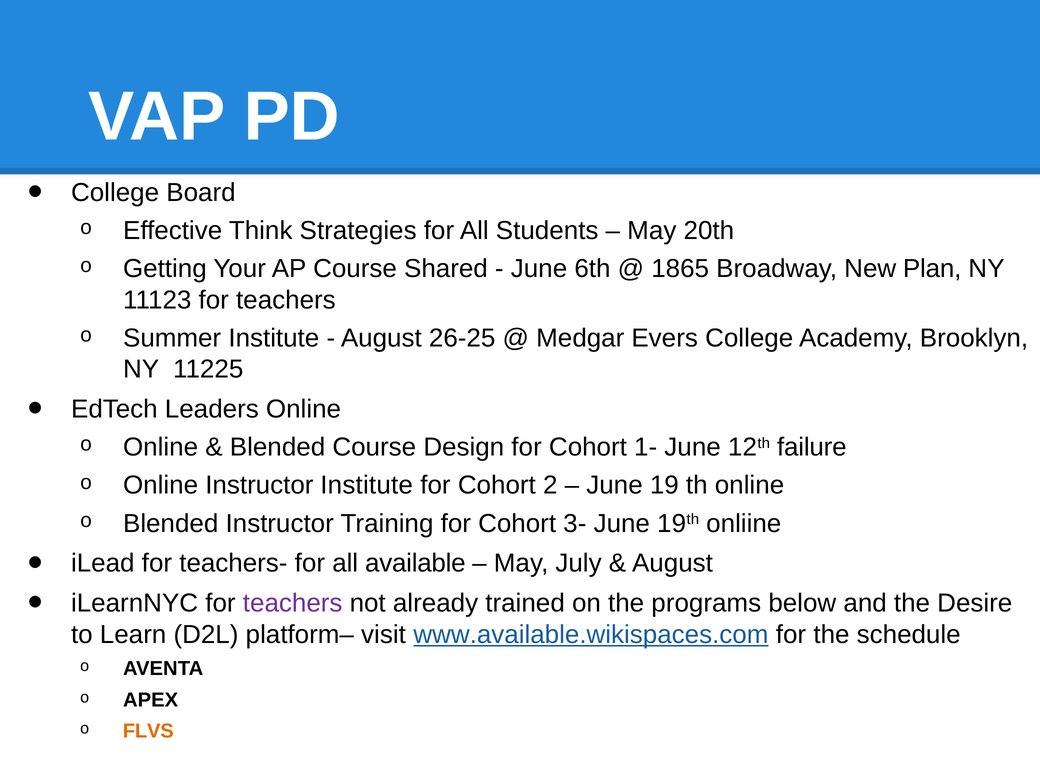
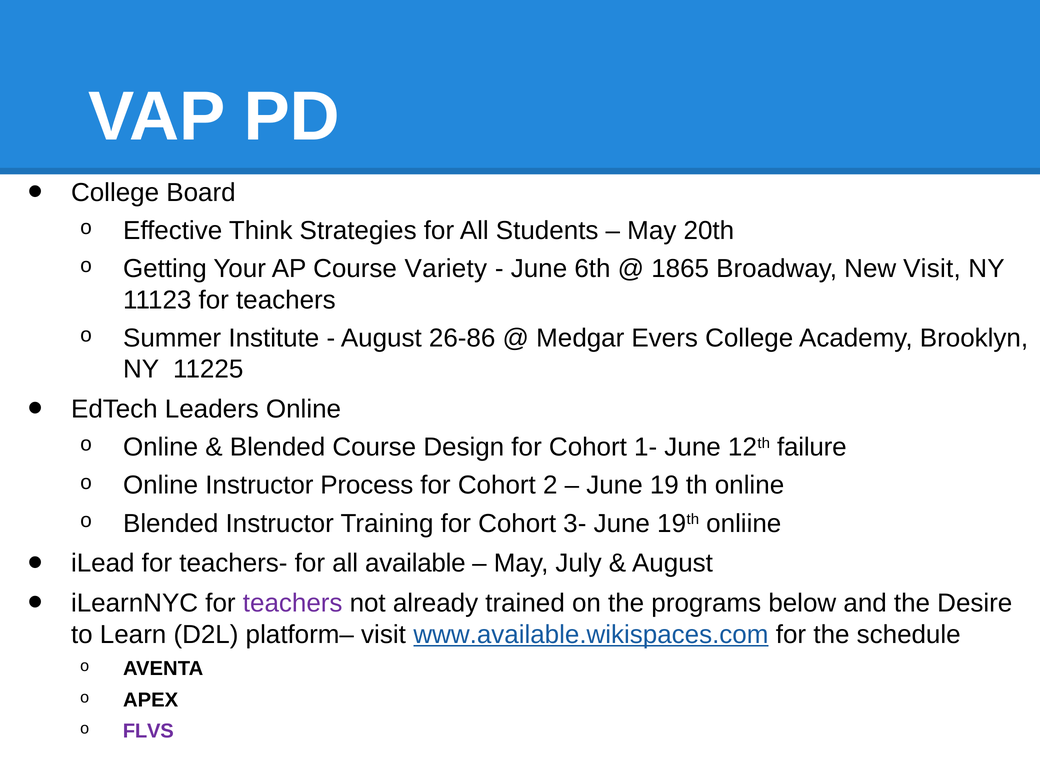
Shared: Shared -> Variety (446, 269)
New Plan: Plan -> Visit (932, 269)
26-25: 26-25 -> 26-86 (462, 338)
Instructor Institute: Institute -> Process (367, 485)
FLVS colour: orange -> purple (148, 731)
